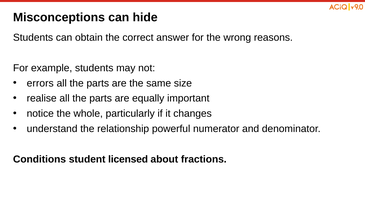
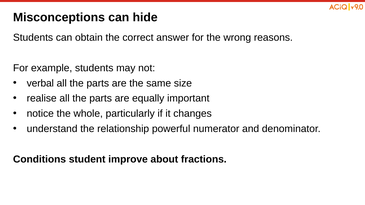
errors: errors -> verbal (40, 83)
licensed: licensed -> improve (128, 159)
